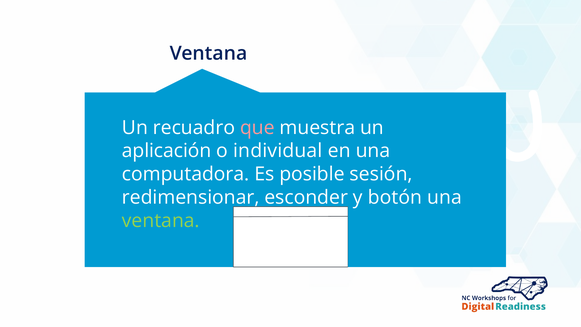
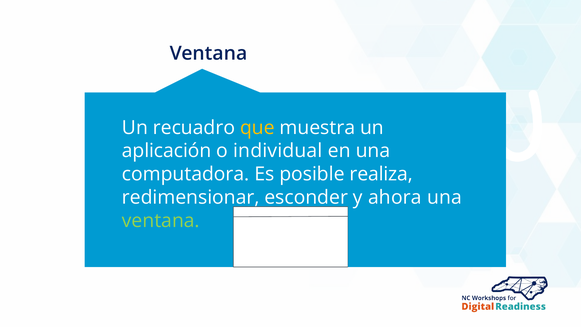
que colour: pink -> yellow (257, 128)
sesión: sesión -> realiza (381, 174)
botón: botón -> ahora (395, 197)
